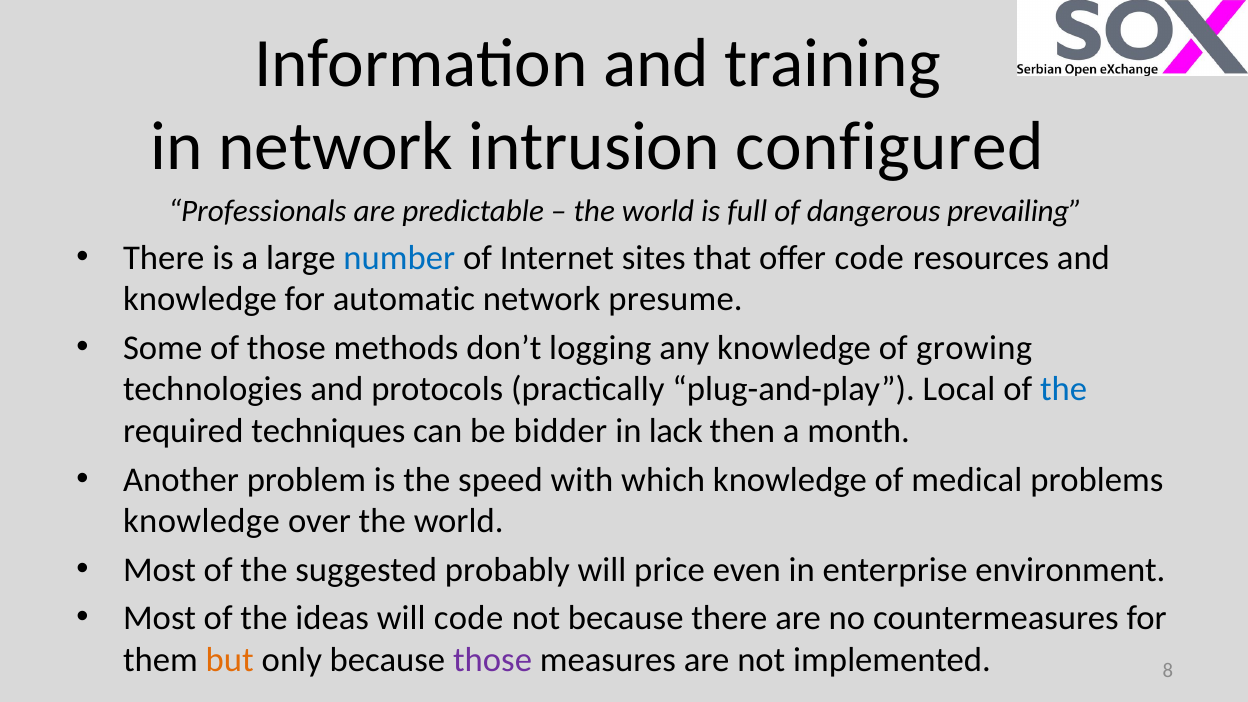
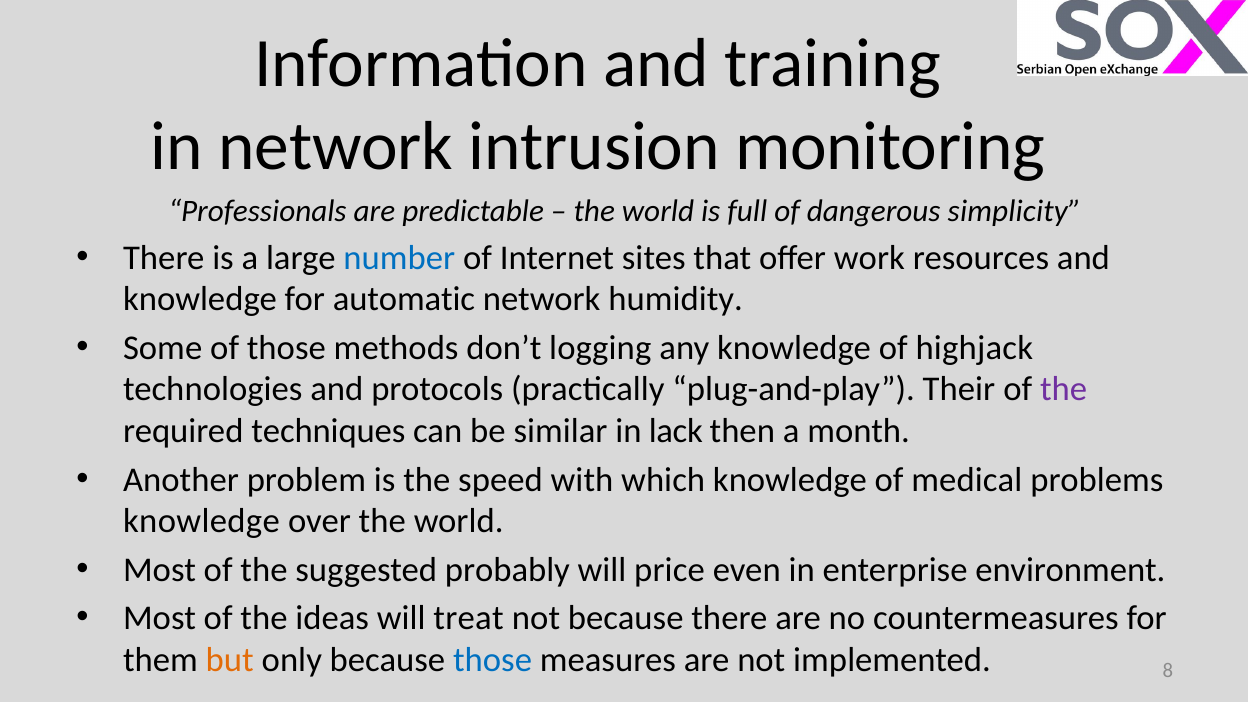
configured: configured -> monitoring (890, 146)
prevailing: prevailing -> simplicity (1014, 211)
offer code: code -> work (869, 258)
presume: presume -> humidity (676, 299)
growing: growing -> highjack (974, 348)
Local: Local -> Their (959, 390)
the colour: blue -> purple (1064, 390)
bidder: bidder -> similar (561, 431)
will code: code -> treat (469, 618)
those colour: purple -> blue (493, 660)
